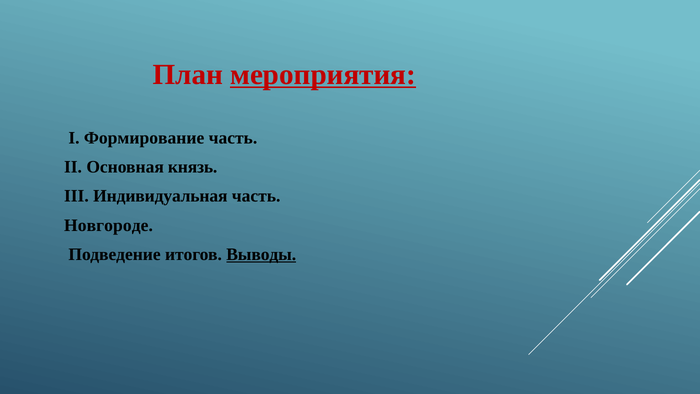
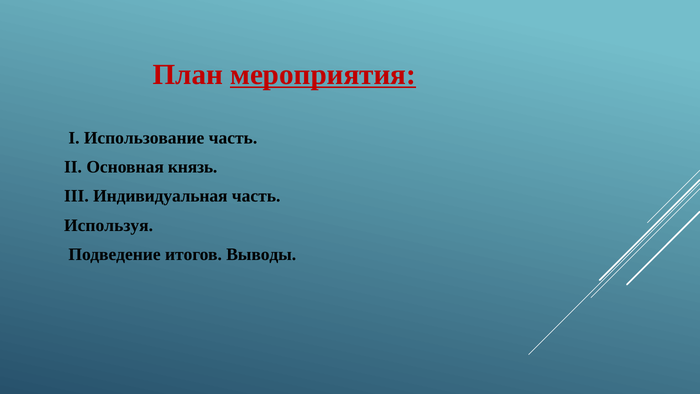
Формирование: Формирование -> Использование (144, 138)
Новгороде: Новгороде -> Используя (109, 225)
Выводы underline: present -> none (261, 254)
